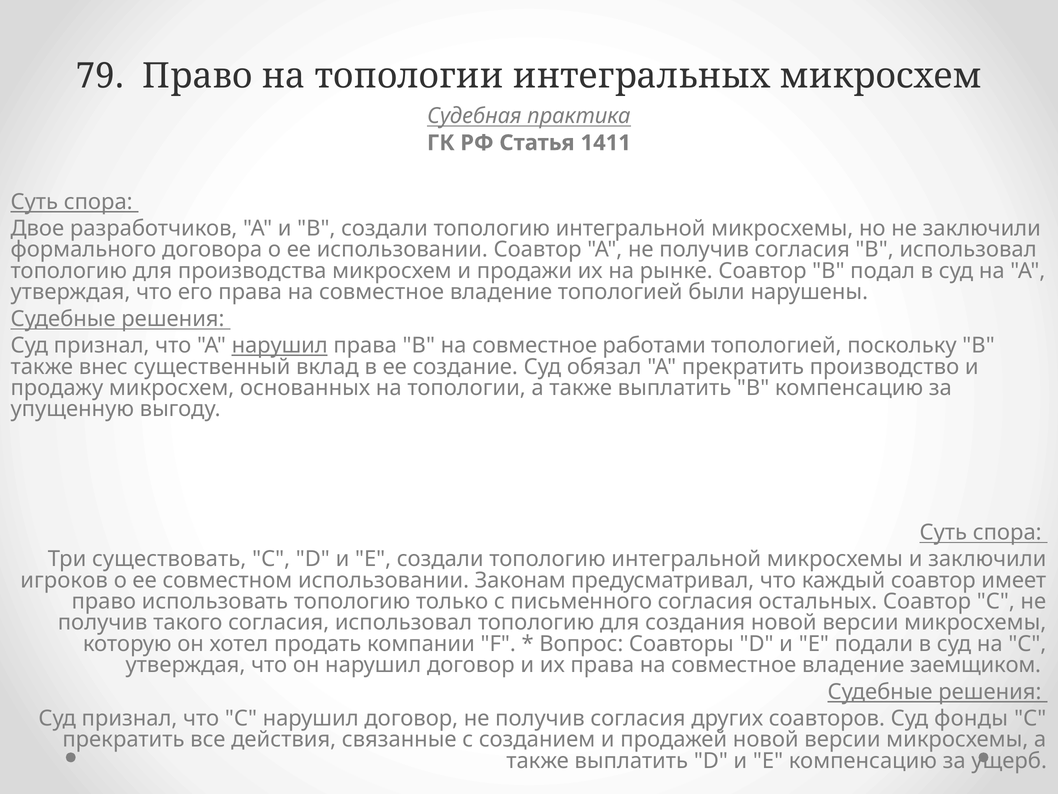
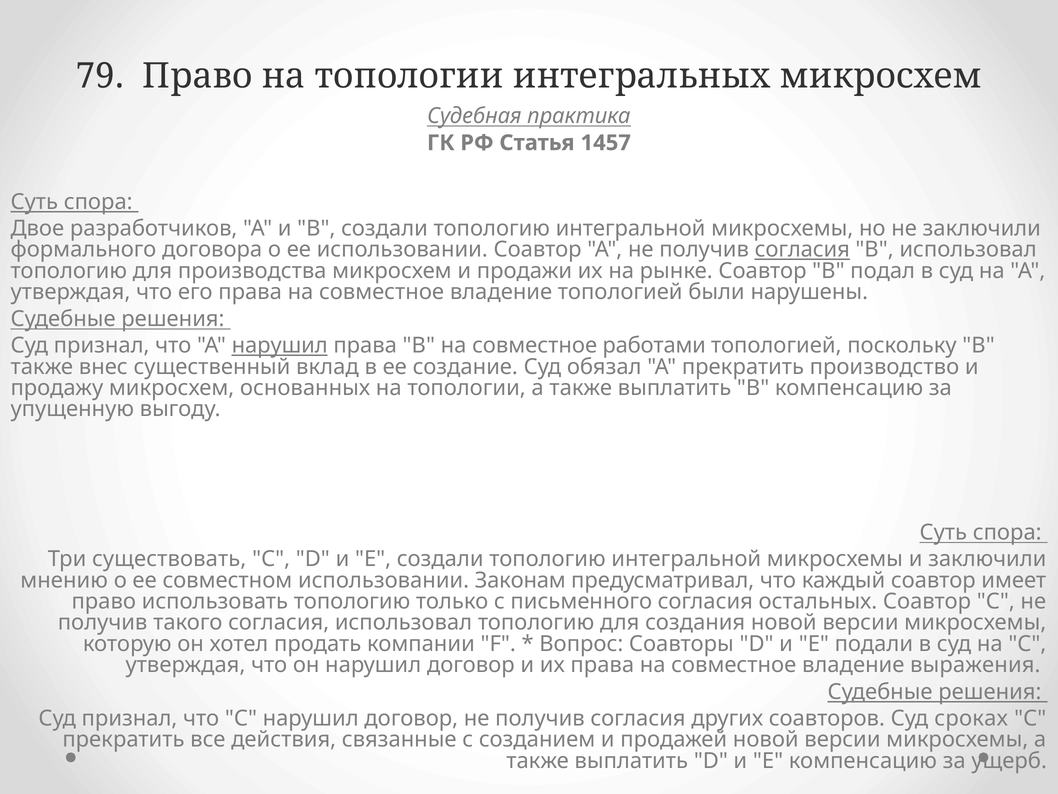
1411: 1411 -> 1457 (606, 143)
согласия underline: none -> present (802, 250)
игроков: игроков -> мнению (64, 580)
заемщиком: заемщиком -> выражения (975, 665)
фонды: фонды -> сроках (971, 718)
